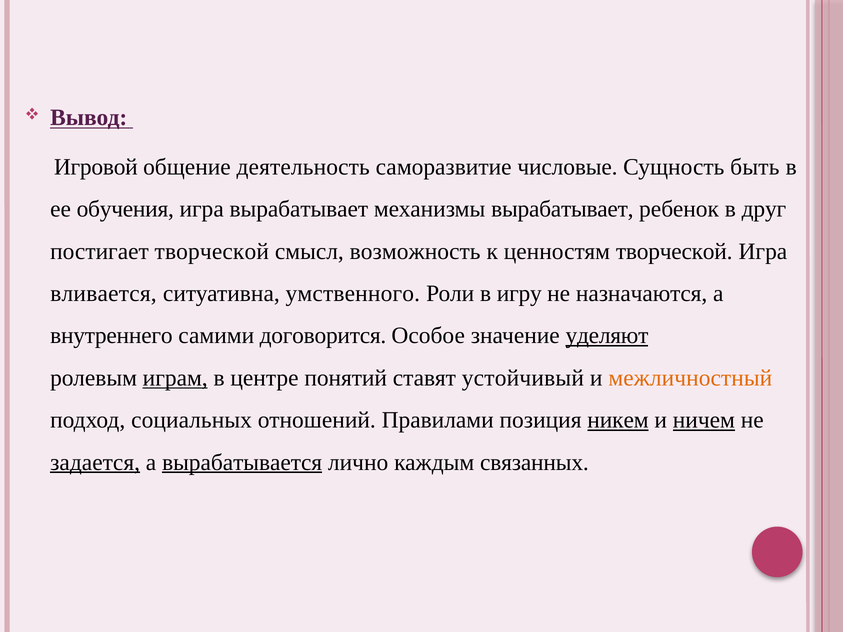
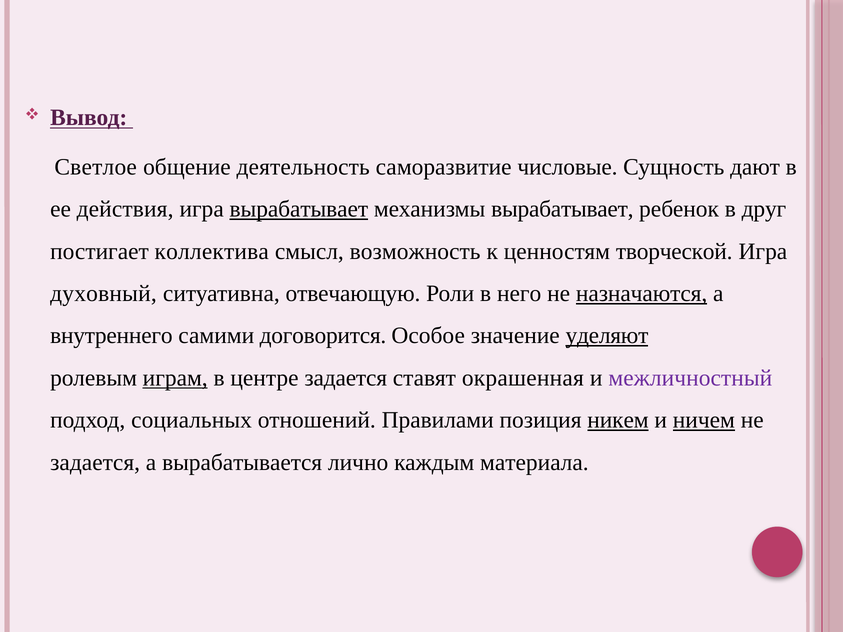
Игровой: Игровой -> Светлое (96, 167)
быть: быть -> дают (755, 167)
обучения: обучения -> действия (125, 209)
вырабатывает underline: none -> present (299, 209)
постигает творческой: творческой -> коллектива (212, 251)
вливается: вливается -> духовный (104, 294)
умственного: умственного -> отвечающую (353, 294)
игру: игру -> него (519, 294)
назначаются underline: none -> present (642, 294)
центре понятий: понятий -> задается (346, 378)
устойчивый: устойчивый -> окрашенная (523, 378)
межличностный colour: orange -> purple (690, 378)
задается underline: present -> none (95, 462)
вырабатывается underline: present -> none (242, 462)
связанных: связанных -> материала (534, 462)
